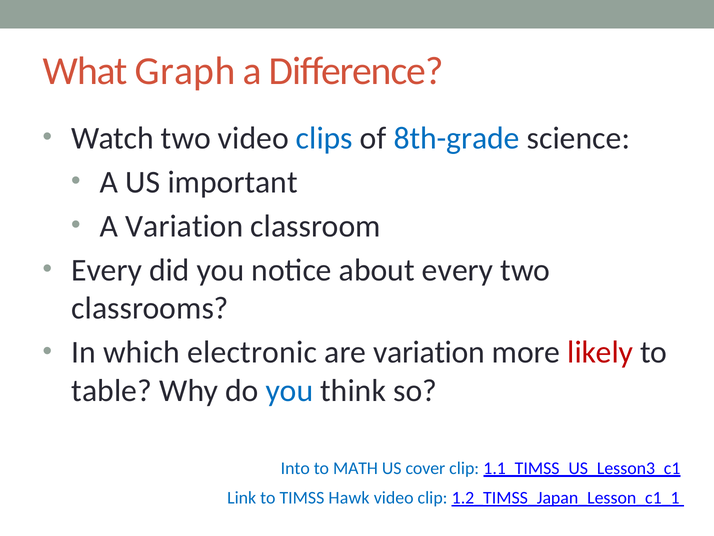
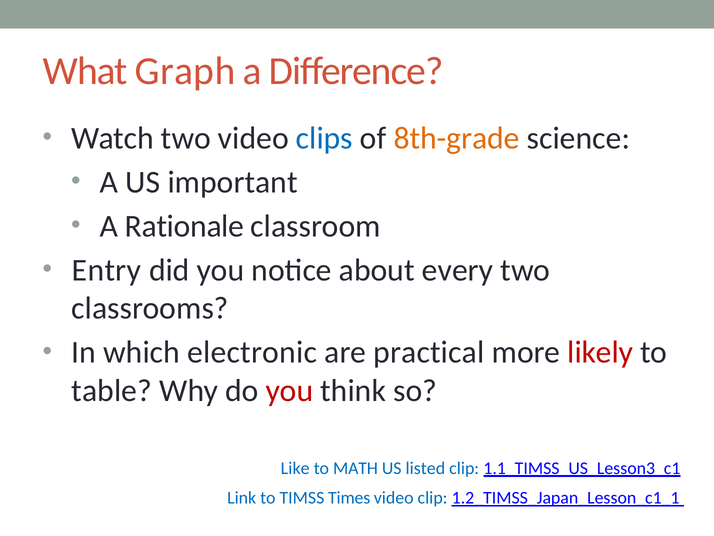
8th-grade colour: blue -> orange (457, 138)
A Variation: Variation -> Rationale (185, 226)
Every: Every -> Entry (106, 270)
are variation: variation -> practical (429, 352)
you colour: blue -> red (289, 390)
Into: Into -> Like (295, 468)
cover: cover -> listed (425, 468)
Hawk: Hawk -> Times (349, 497)
